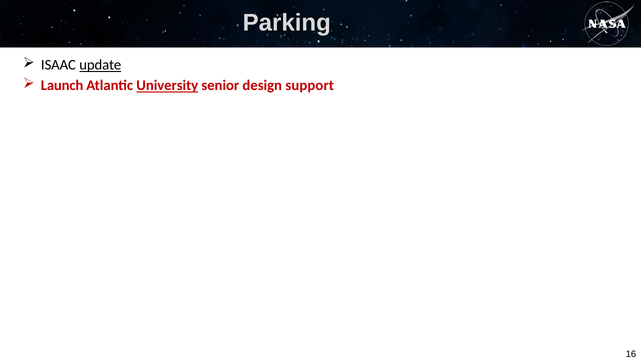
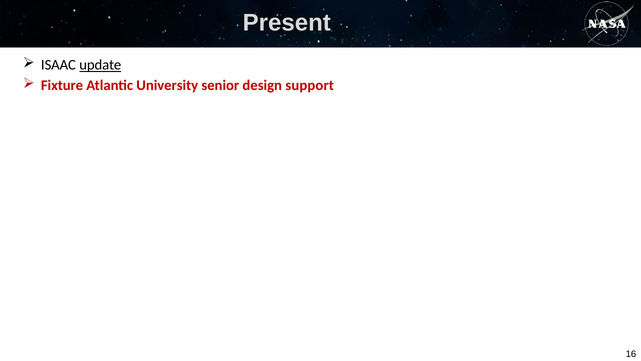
Parking: Parking -> Present (287, 23)
Launch: Launch -> Fixture (62, 86)
University underline: present -> none (167, 86)
